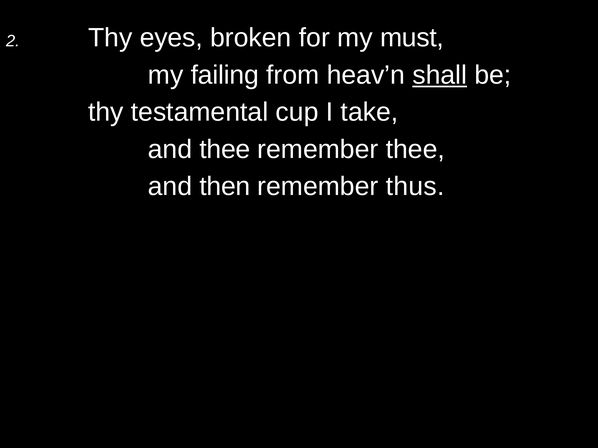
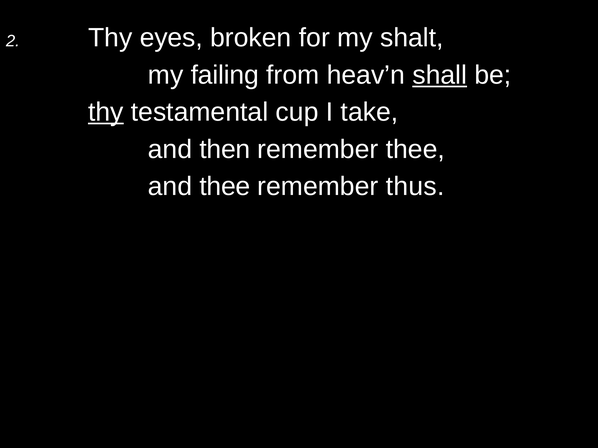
must: must -> shalt (412, 38)
thy underline: none -> present (106, 112)
and thee: thee -> then (225, 149)
and then: then -> thee (225, 187)
